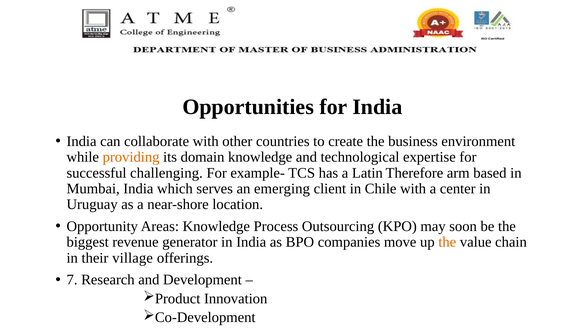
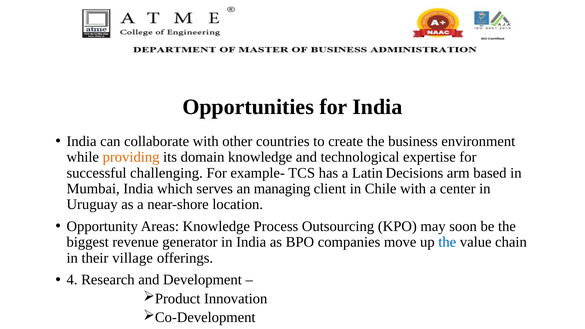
Therefore: Therefore -> Decisions (414, 173)
emerging: emerging -> managing (282, 189)
the colour: orange -> blue (447, 242)
7: 7 -> 4 (72, 280)
